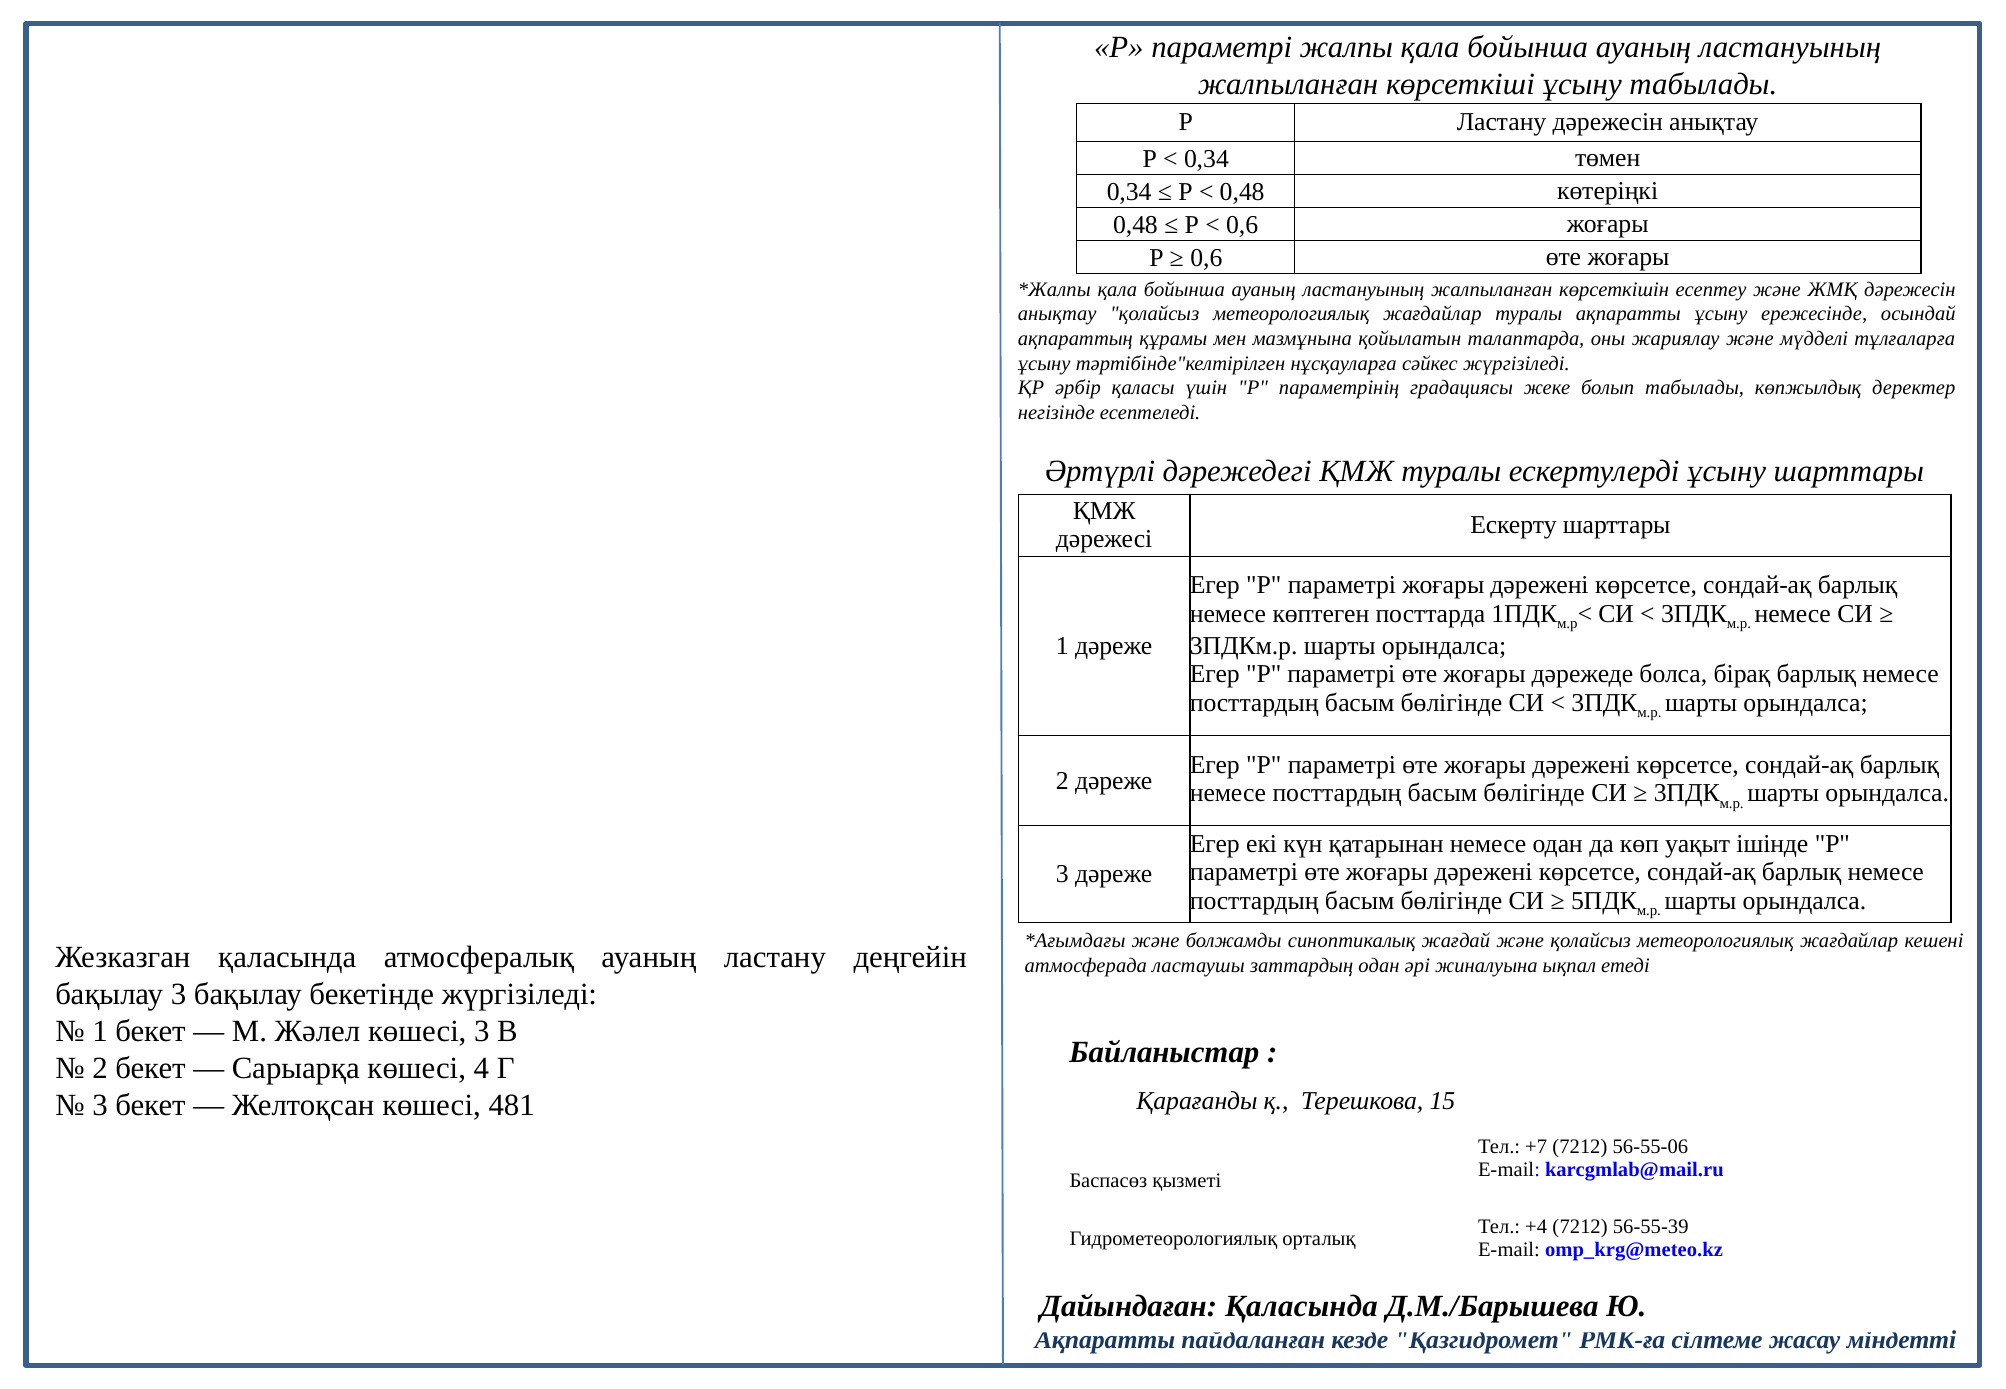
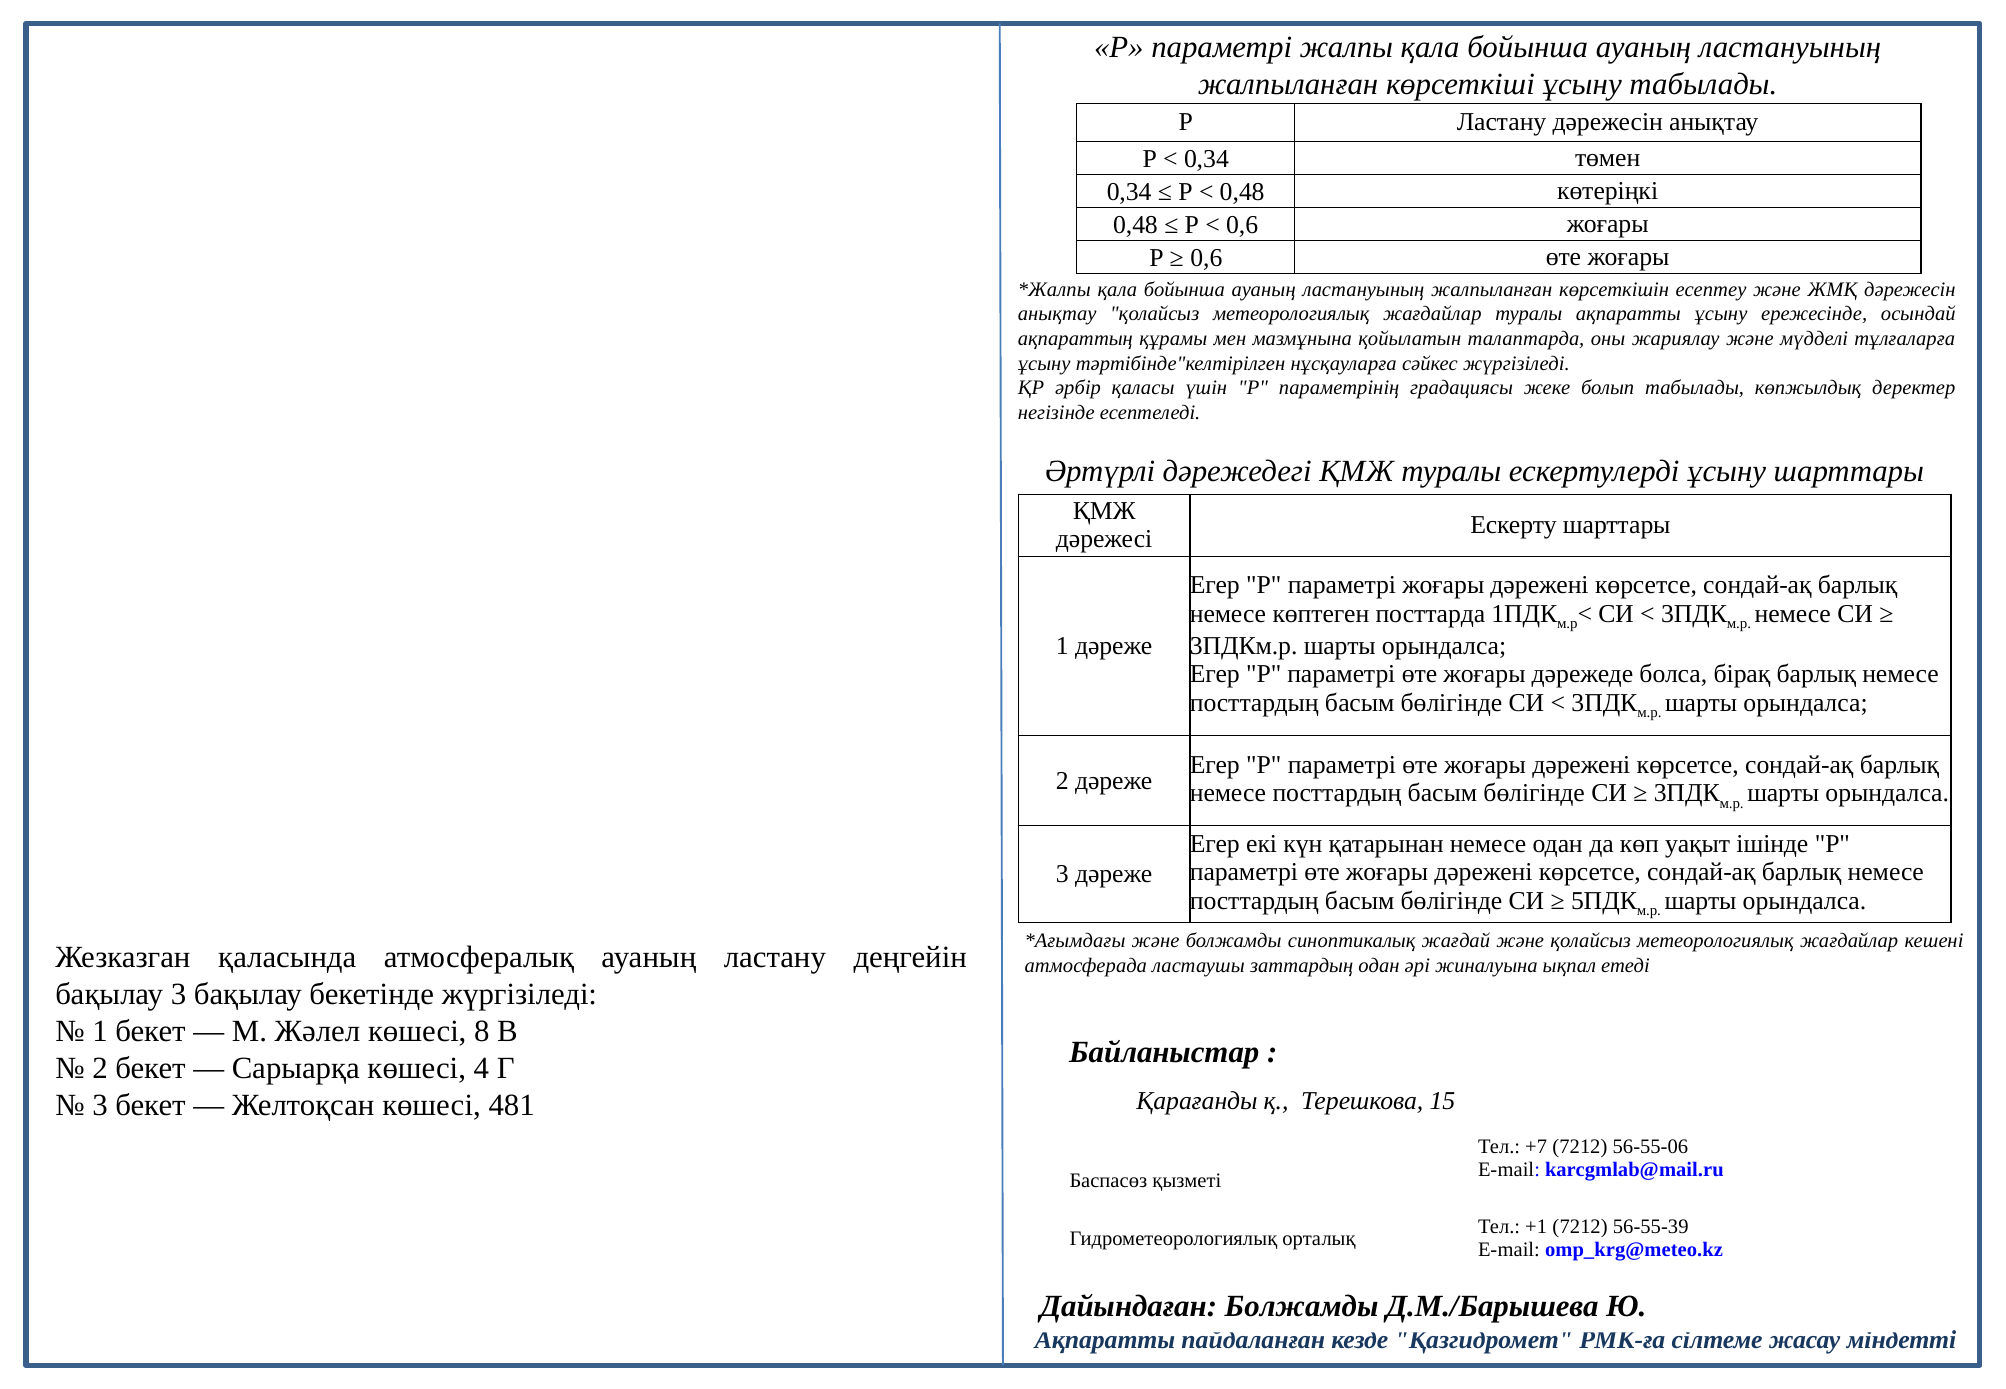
көшесі 3: 3 -> 8 (482, 1031)
+4: +4 -> +1 (1536, 1227)
Дайындаған Қаласында: Қаласында -> Болжамды (1302, 1306)
